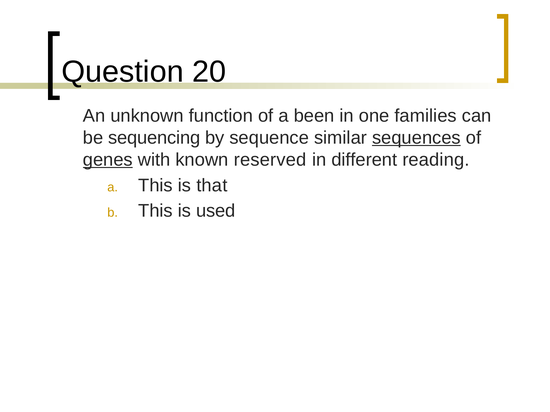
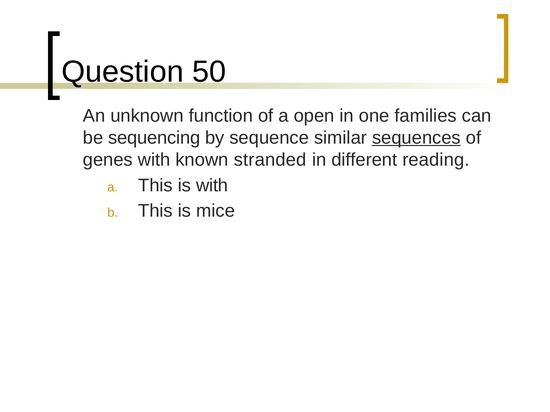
20: 20 -> 50 (209, 72)
been: been -> open (314, 116)
genes underline: present -> none (108, 160)
reserved: reserved -> stranded (270, 160)
is that: that -> with (212, 186)
used: used -> mice (216, 211)
